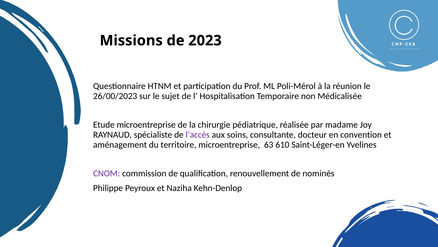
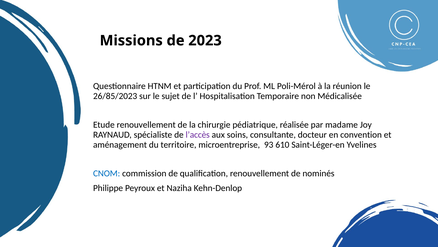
26/00/2023: 26/00/2023 -> 26/85/2023 (115, 96)
Etude microentreprise: microentreprise -> renouvellement (146, 125)
63: 63 -> 93 (269, 144)
CNOM colour: purple -> blue (107, 173)
